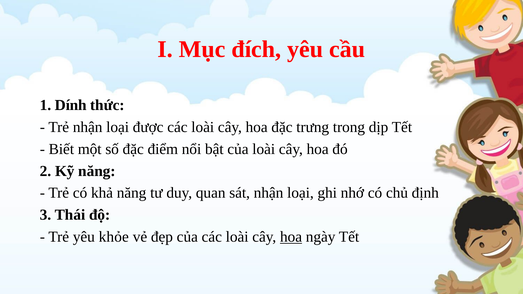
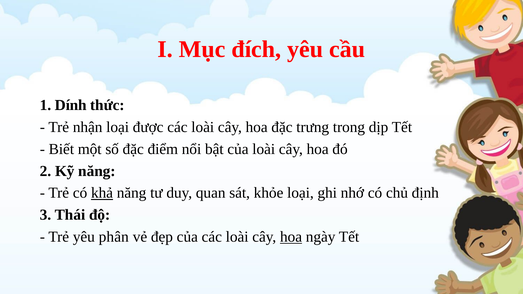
khả underline: none -> present (102, 193)
sát nhận: nhận -> khỏe (269, 193)
khỏe: khỏe -> phân (114, 237)
